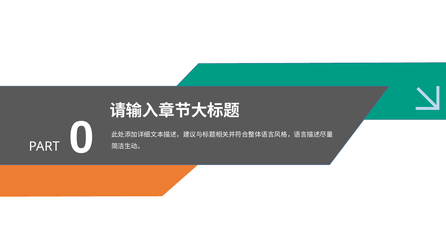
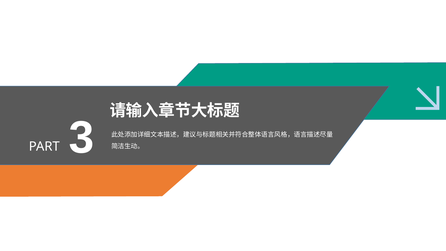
0: 0 -> 3 (81, 138)
